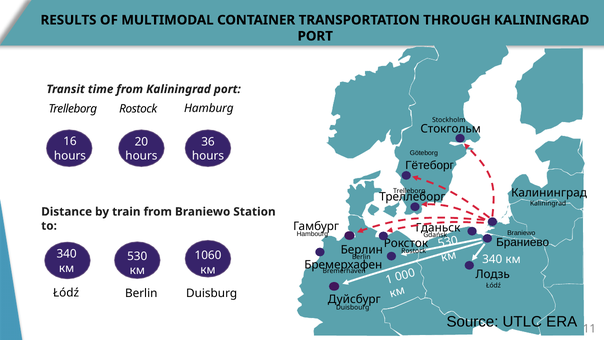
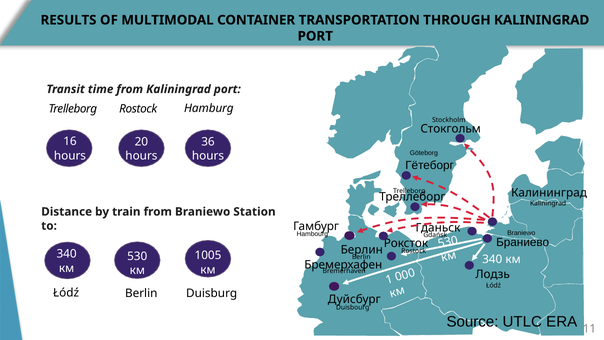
1060: 1060 -> 1005 (208, 256)
